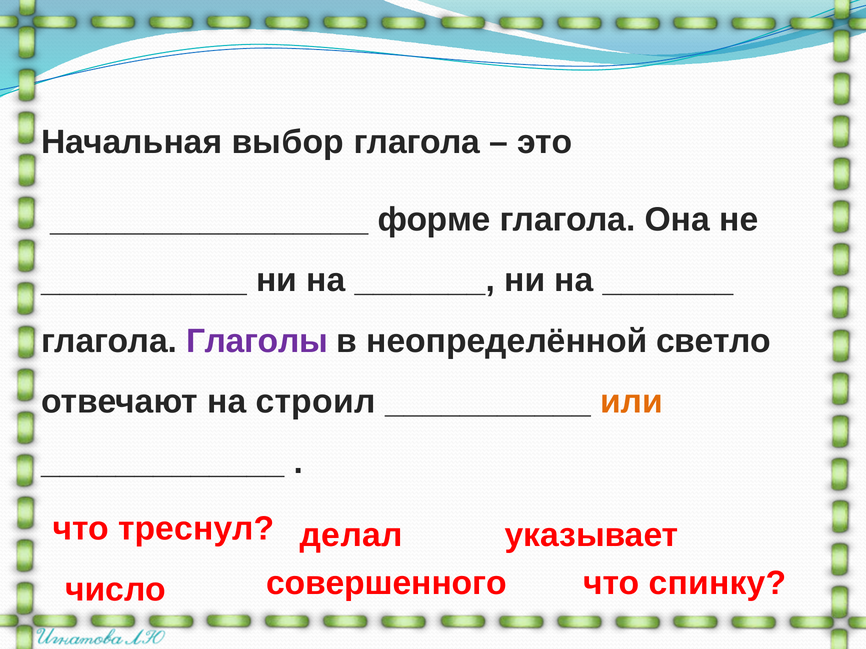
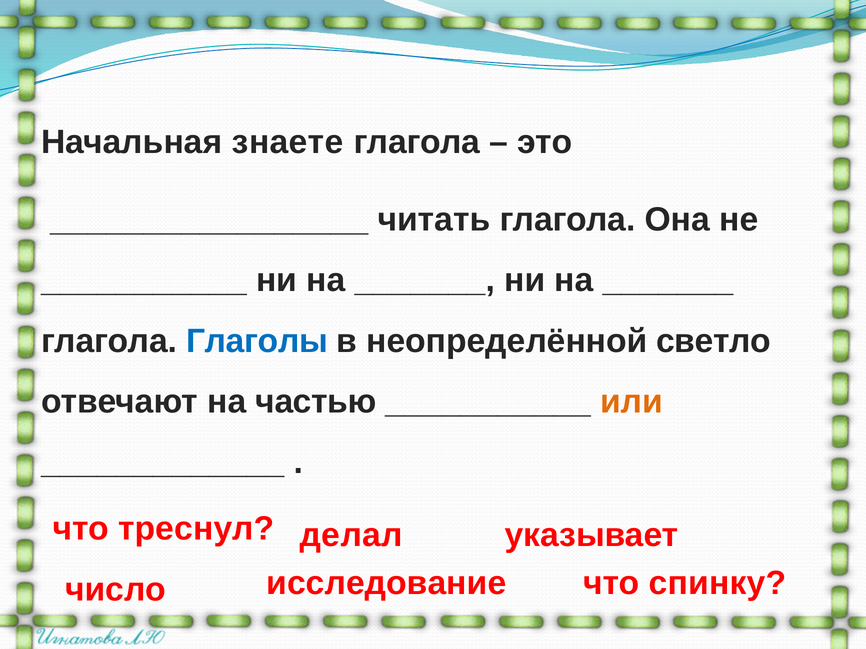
выбор: выбор -> знаете (288, 142)
форме: форме -> читать (434, 220)
Глаголы colour: purple -> blue (257, 341)
строил: строил -> частью (316, 402)
совершенного: совершенного -> исследование (386, 583)
